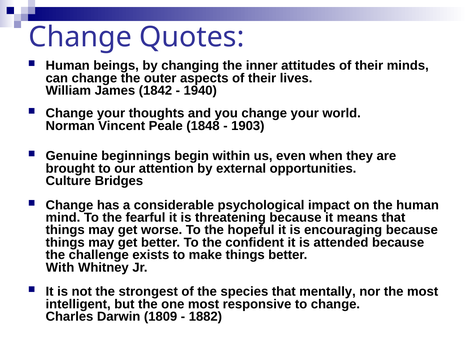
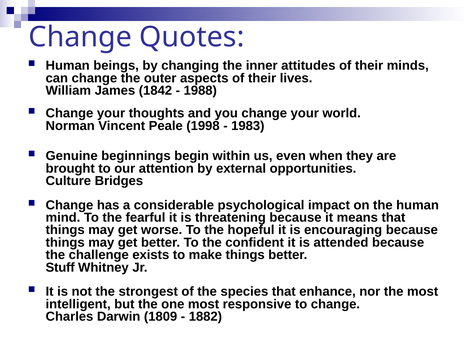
1940: 1940 -> 1988 (200, 91)
1848: 1848 -> 1998 (203, 126)
1903: 1903 -> 1983 (248, 126)
With: With -> Stuff (60, 268)
mentally: mentally -> enhance (328, 292)
